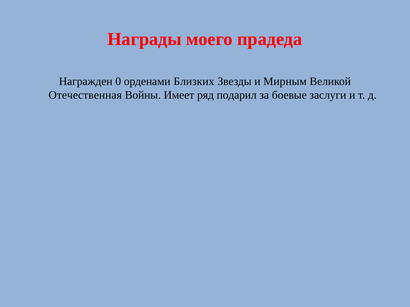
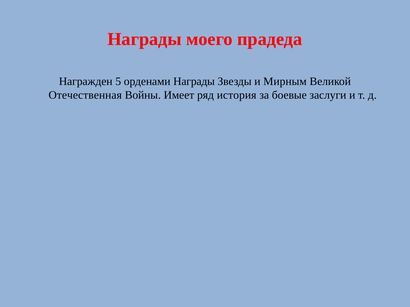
0: 0 -> 5 (118, 81)
орденами Близких: Близких -> Награды (194, 81)
подарил: подарил -> история (237, 95)
